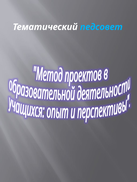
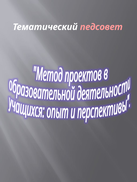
педсовет colour: light blue -> pink (101, 27)
